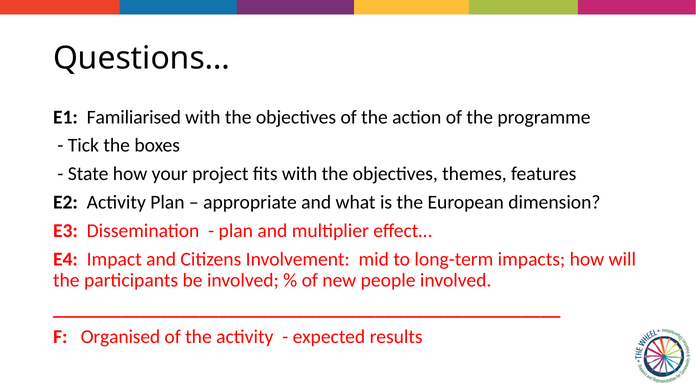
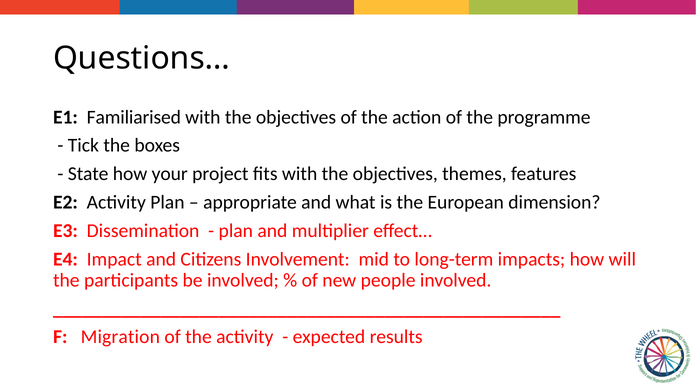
Organised: Organised -> Migration (120, 337)
